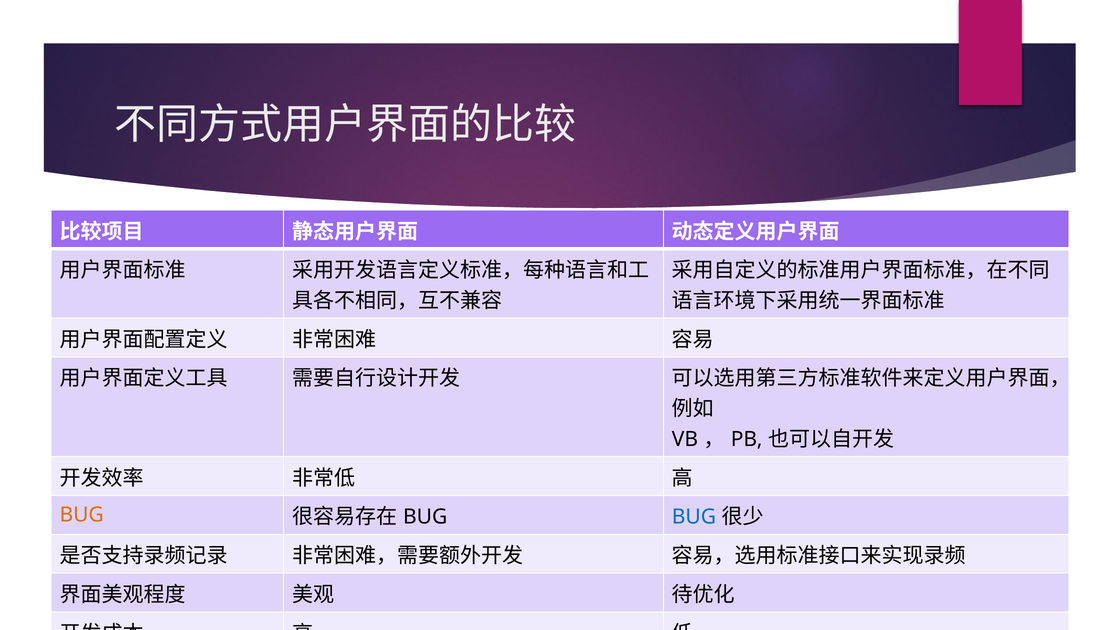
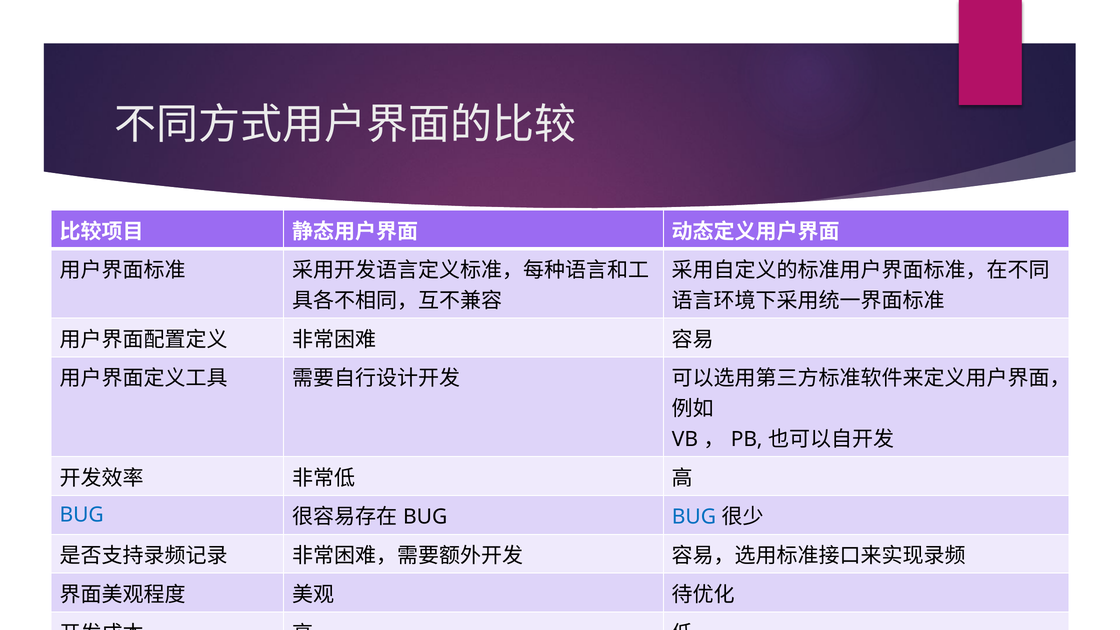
BUG colour: orange -> blue (82, 515)
